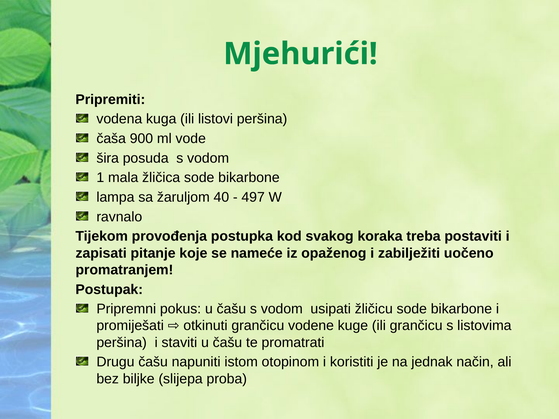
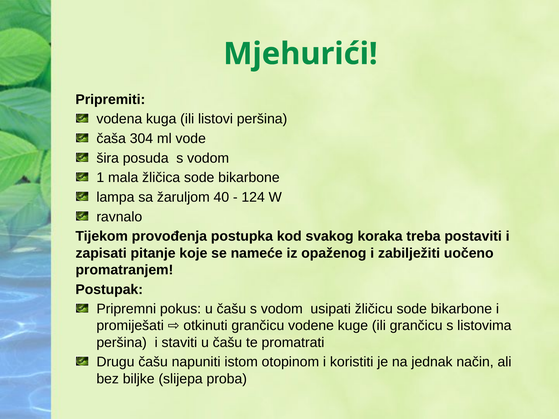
900: 900 -> 304 (141, 139)
497: 497 -> 124 (253, 197)
